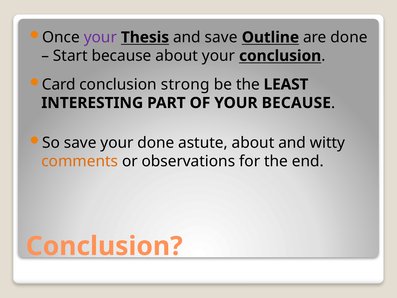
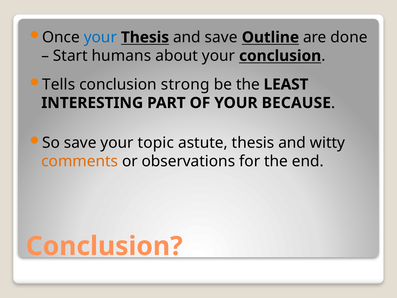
your colour: purple -> blue (100, 37)
Start because: because -> humans (121, 56)
Card: Card -> Tells (59, 84)
your done: done -> topic (156, 143)
astute about: about -> thesis (253, 143)
